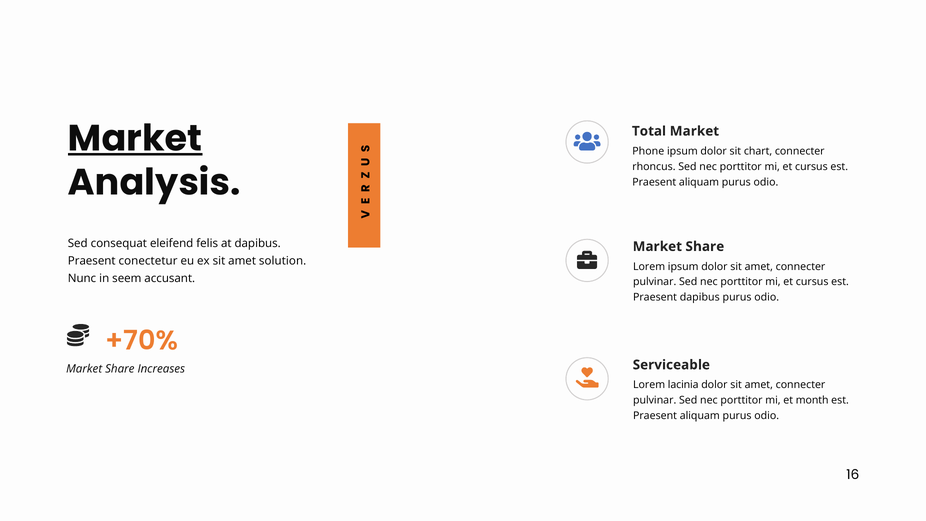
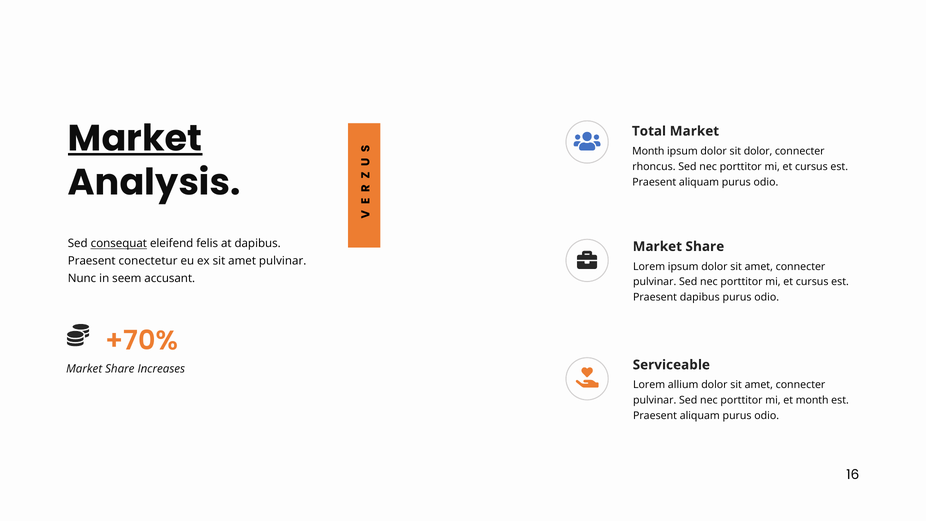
Phone: Phone -> Month (648, 151)
sit chart: chart -> dolor (758, 151)
consequat underline: none -> present (119, 244)
amet solution: solution -> pulvinar (283, 261)
lacinia: lacinia -> allium (683, 385)
